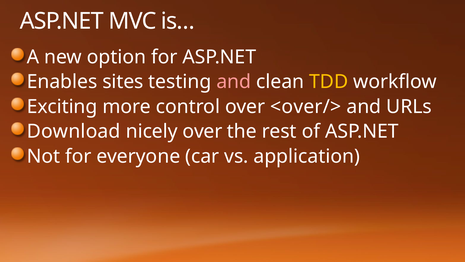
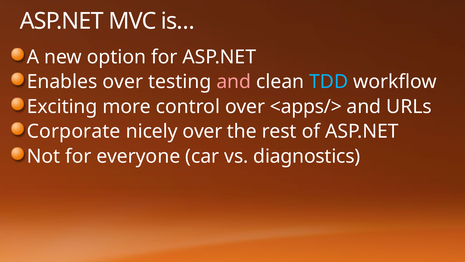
Enables sites: sites -> over (123, 82)
TDD colour: yellow -> light blue (329, 82)
<over/>: <over/> -> <apps/> (306, 106)
Download: Download -> Corporate (74, 131)
application: application -> diagnostics (307, 156)
